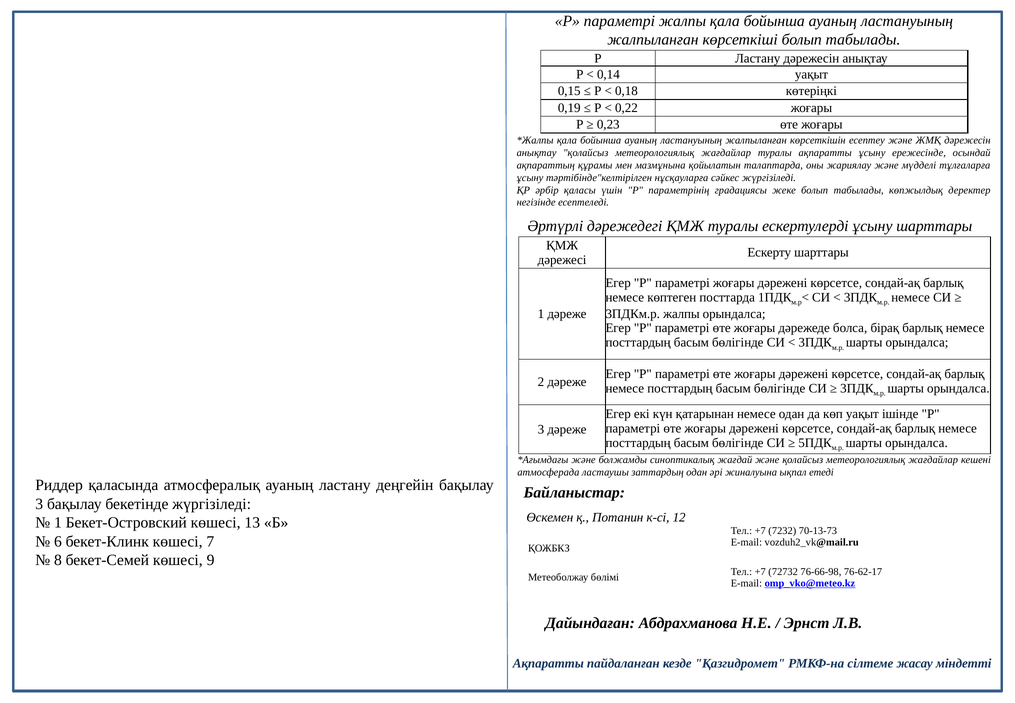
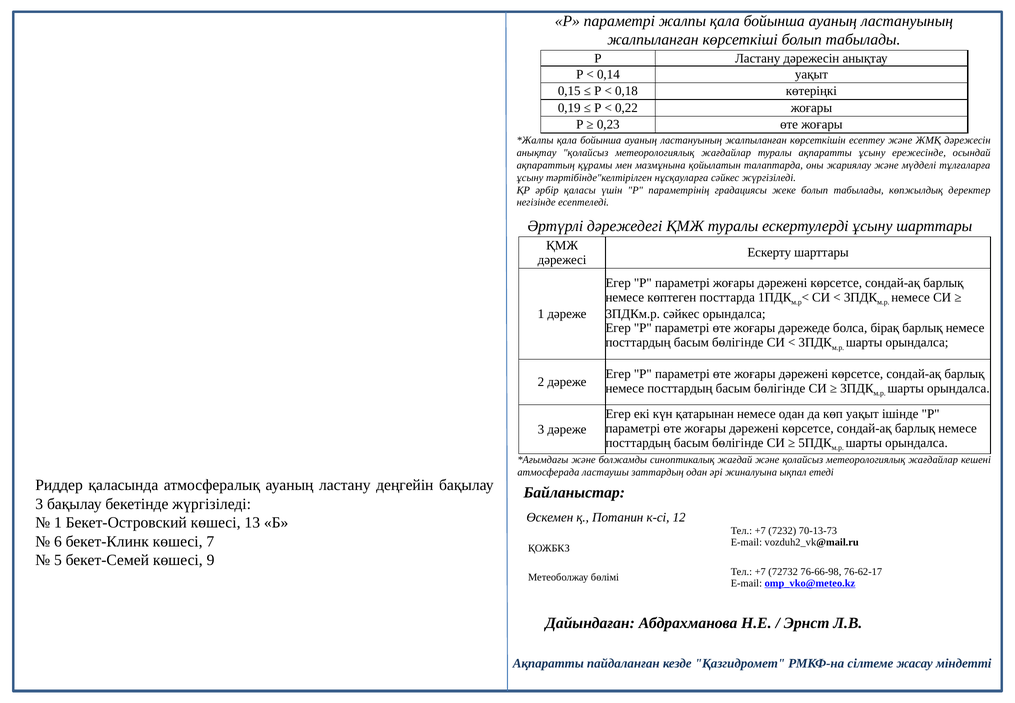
3ПДКм.р жалпы: жалпы -> сәйкес (681, 314)
8: 8 -> 5 (58, 560)
